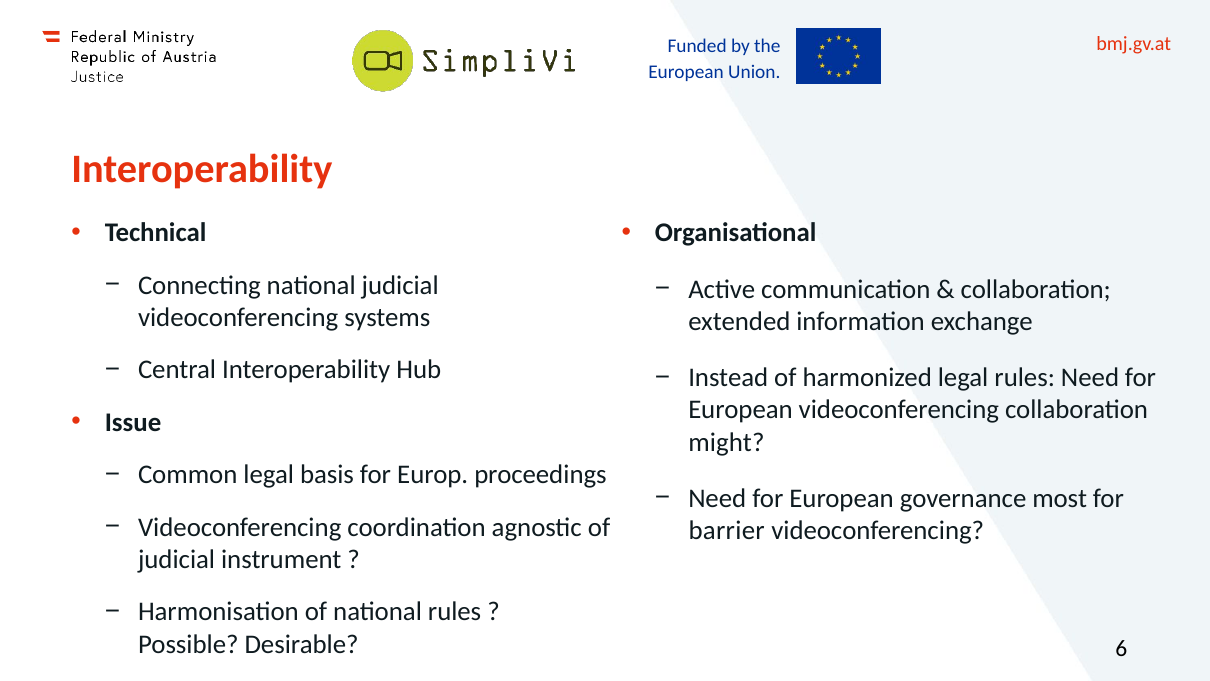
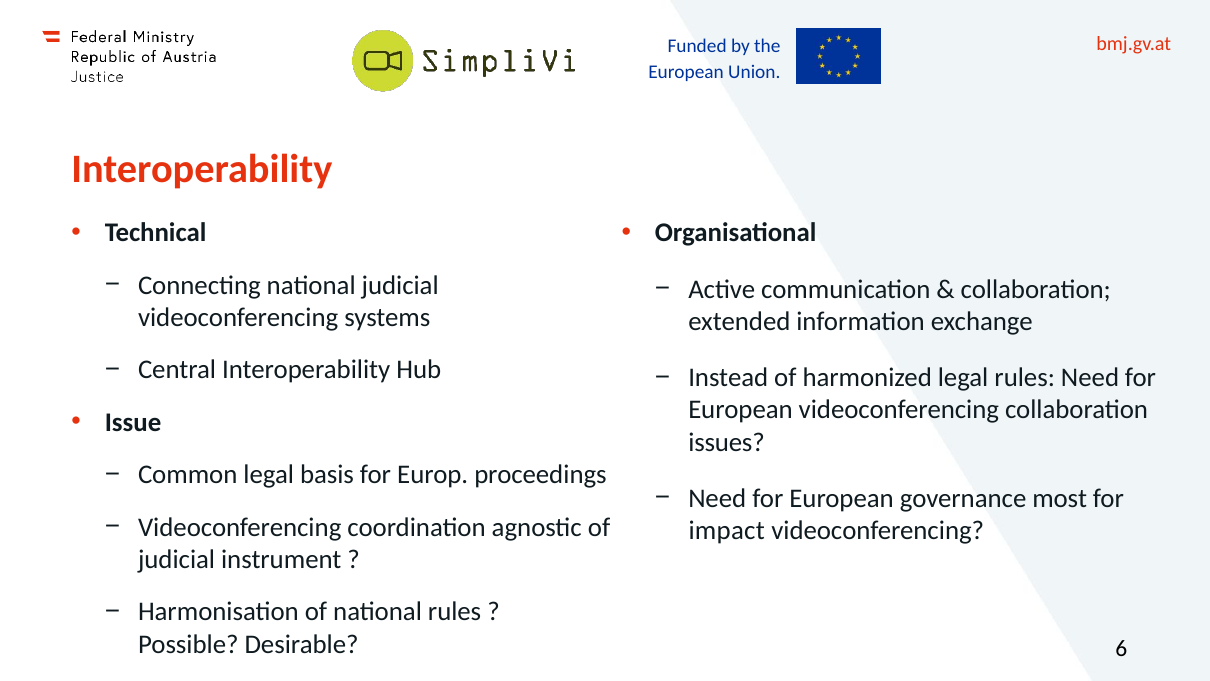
might: might -> issues (727, 442)
barrier: barrier -> impact (727, 530)
